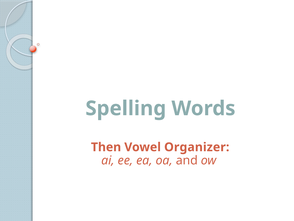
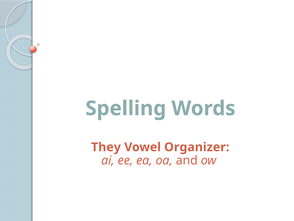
Then: Then -> They (106, 147)
